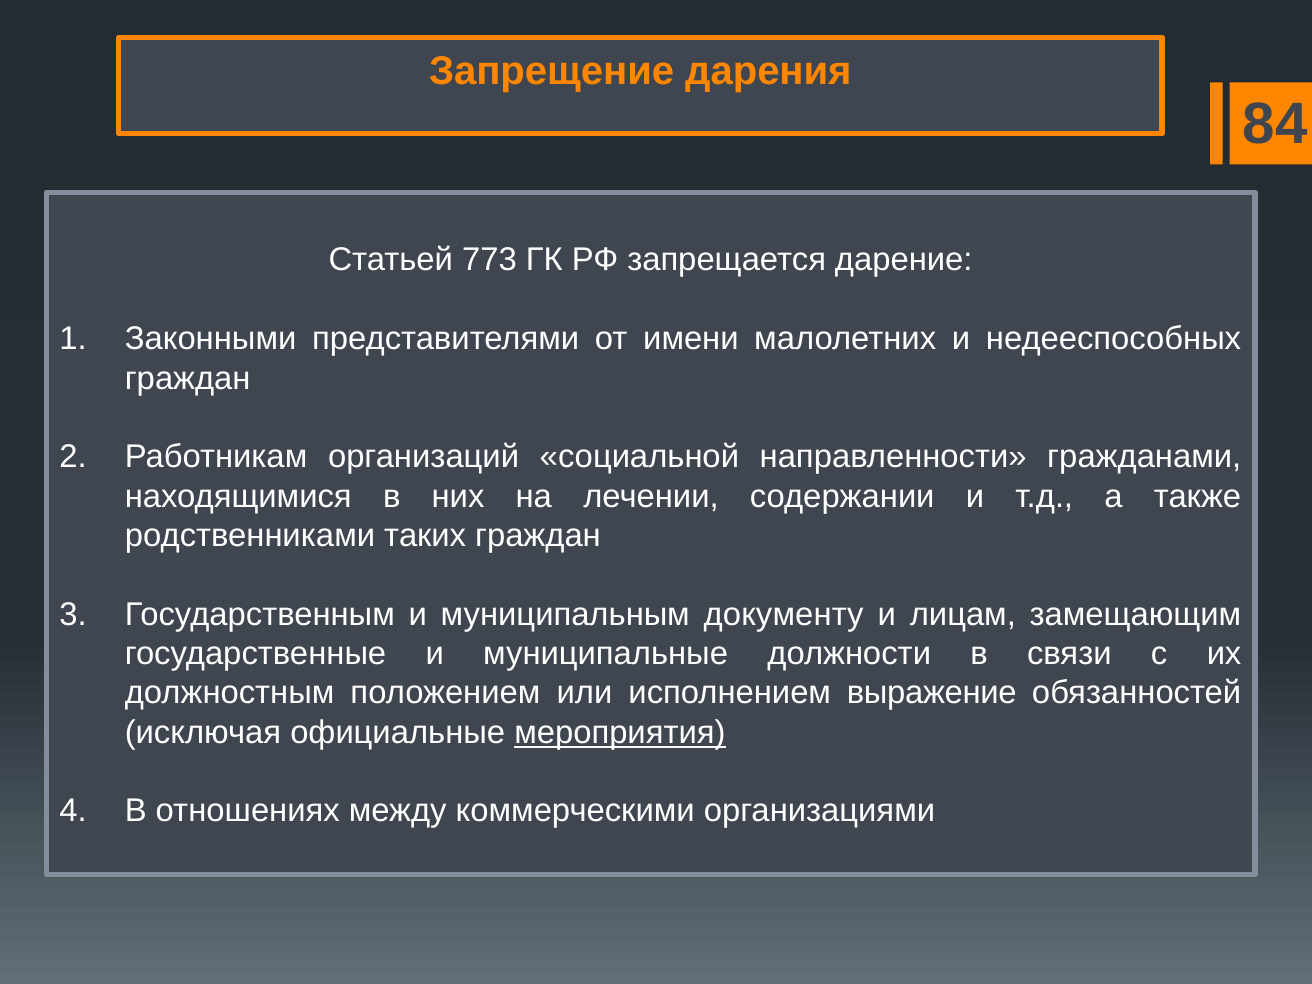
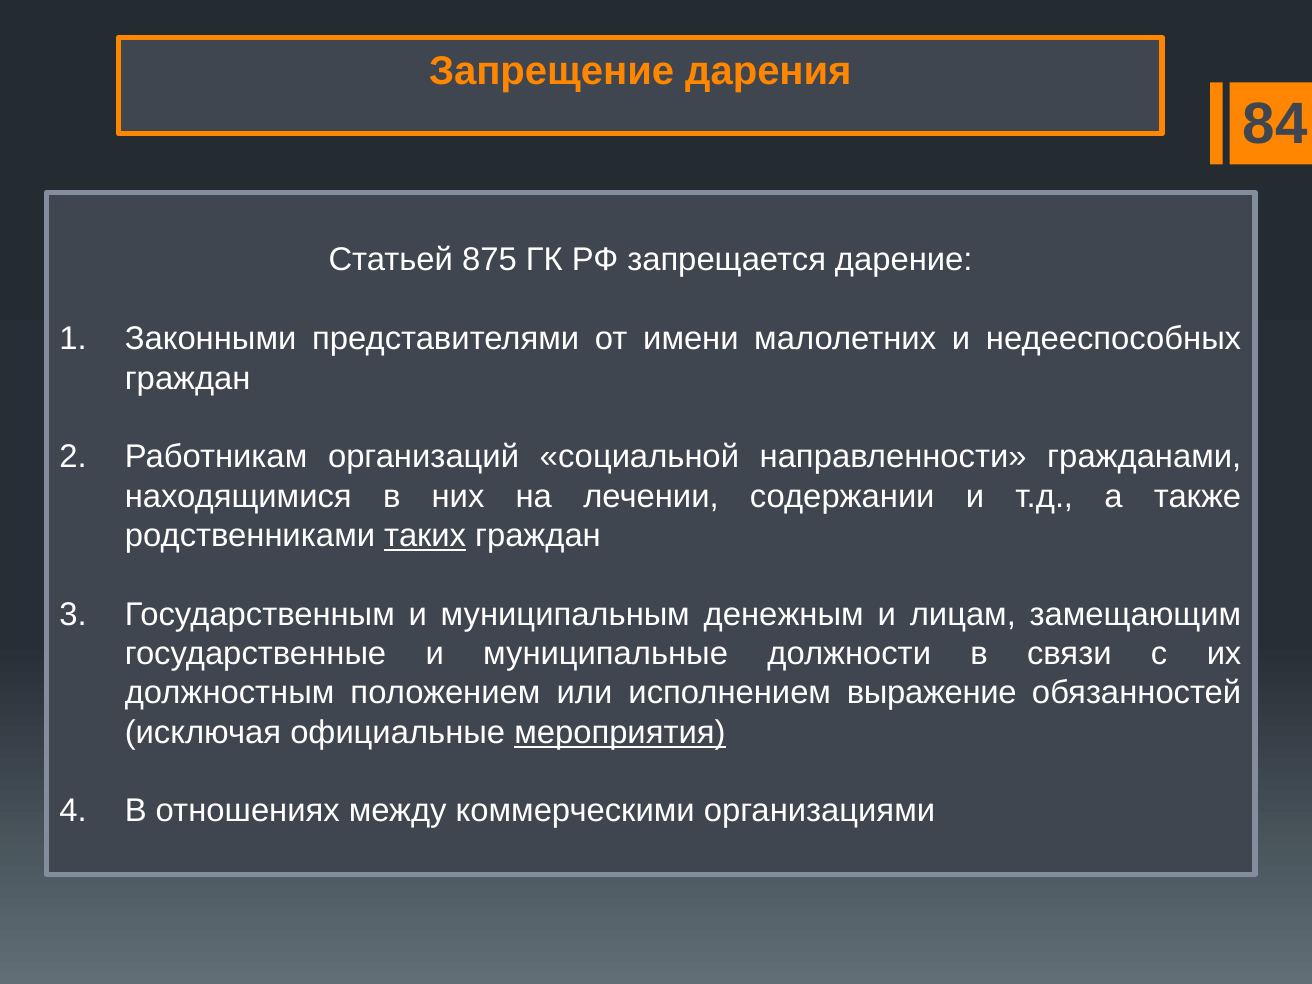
773: 773 -> 875 (489, 260)
таких underline: none -> present (425, 536)
документу: документу -> денежным (784, 614)
